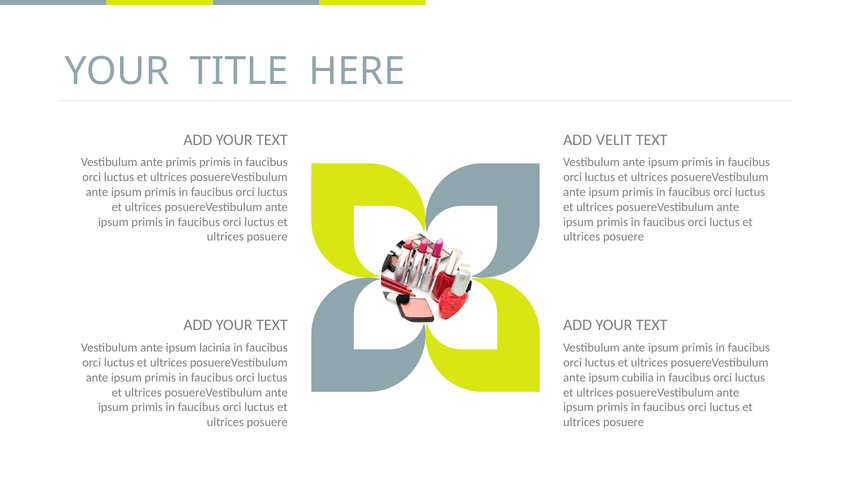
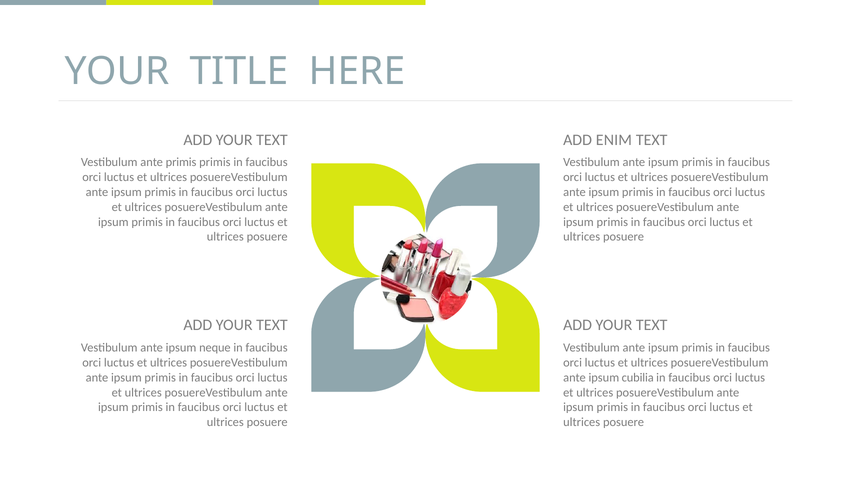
VELIT: VELIT -> ENIM (614, 140)
lacinia: lacinia -> neque (215, 347)
